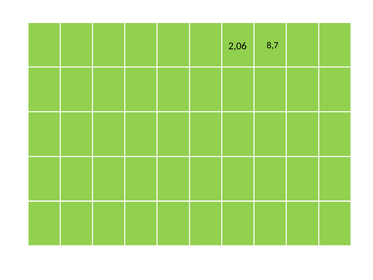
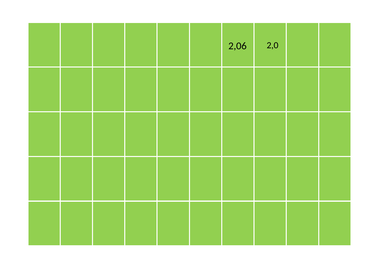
8,7: 8,7 -> 2,0 (273, 45)
